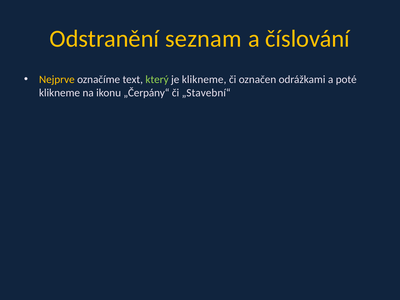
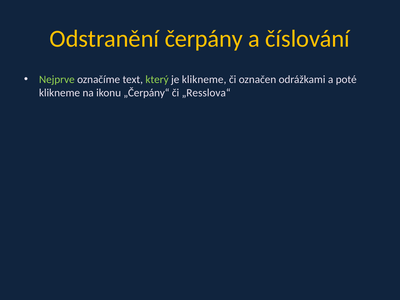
seznam: seznam -> čerpány (204, 39)
Nejprve colour: yellow -> light green (57, 79)
„Stavební“: „Stavební“ -> „Resslova“ (206, 93)
